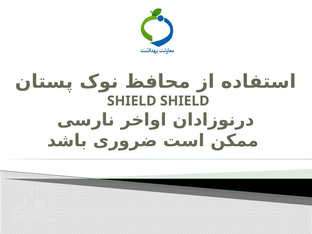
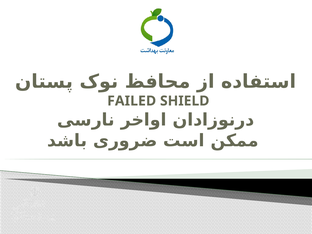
SHIELD: SHIELD -> FAILED (132, 101)
